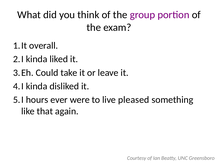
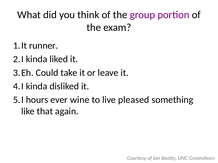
overall: overall -> runner (44, 46)
were: were -> wine (80, 100)
